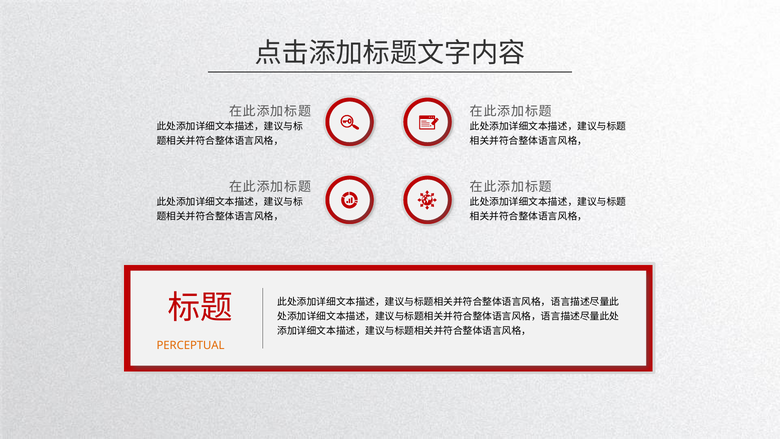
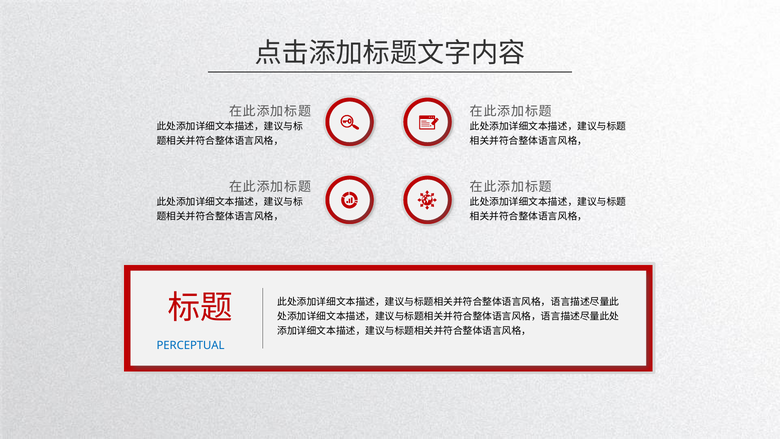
PERCEPTUAL colour: orange -> blue (191, 345)
